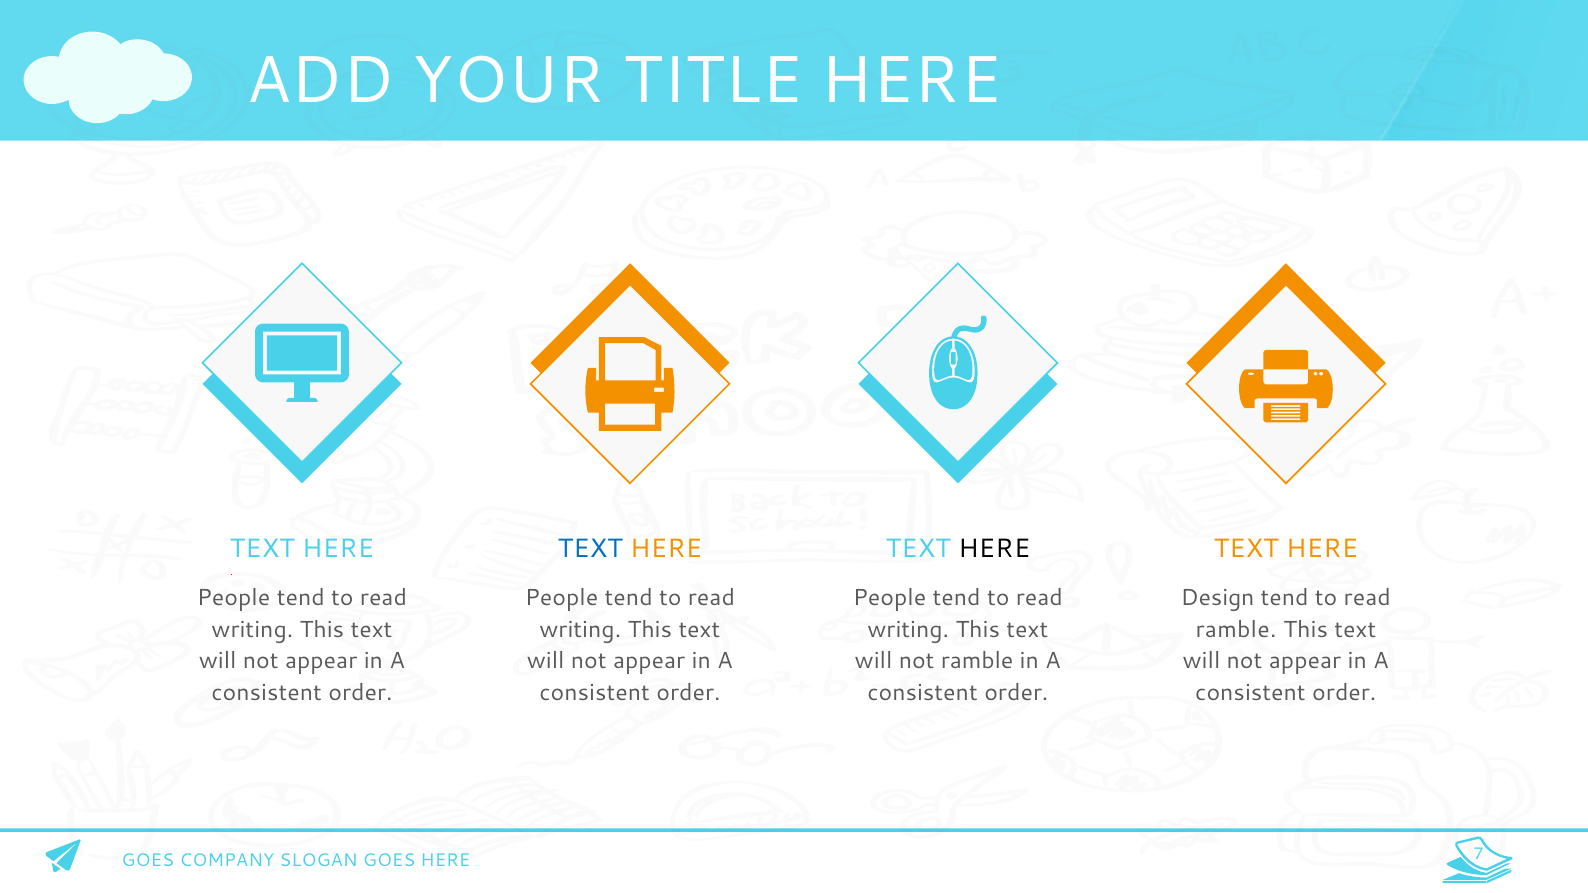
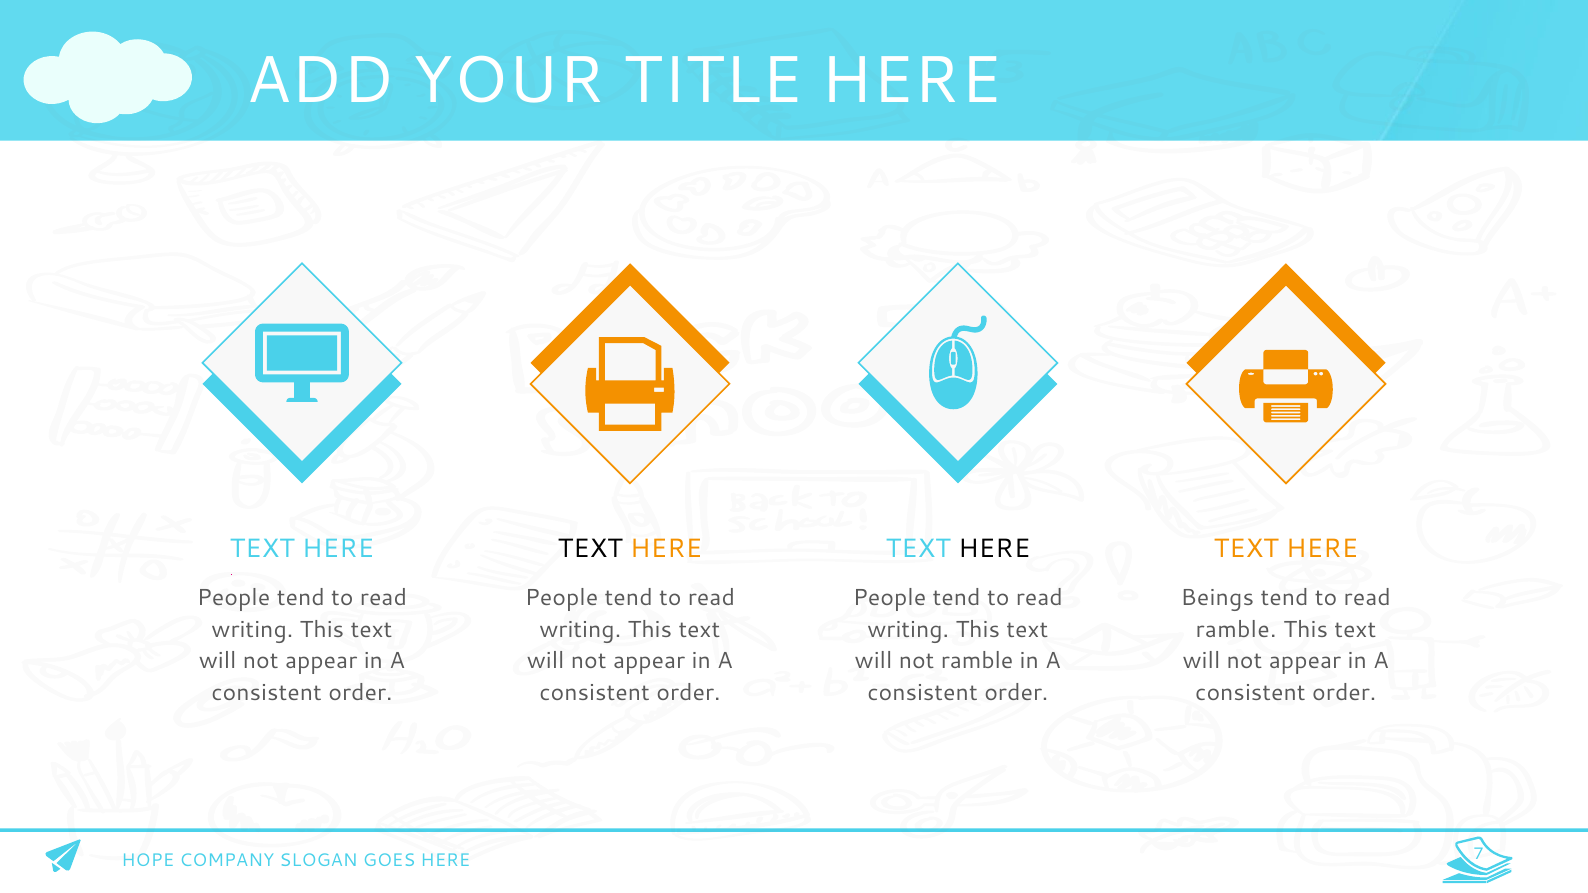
TEXT colour: blue -> black (590, 549)
Design: Design -> Beings (1217, 598)
GOES: GOES -> HOPE (148, 861)
